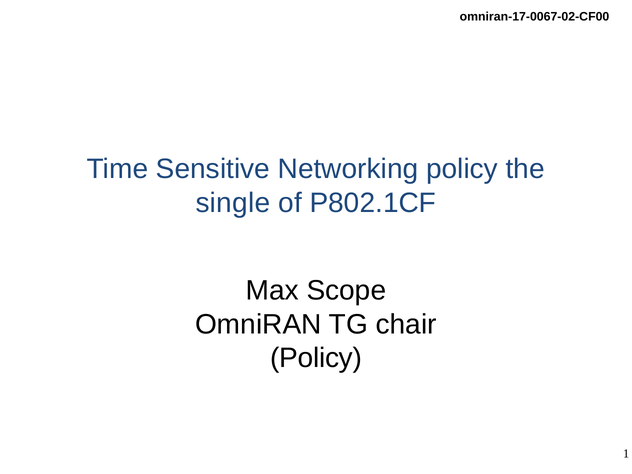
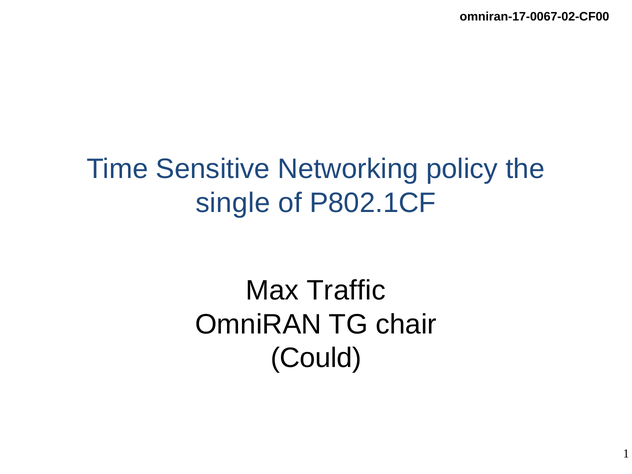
Scope: Scope -> Traffic (346, 291)
Policy: Policy -> Could (316, 358)
